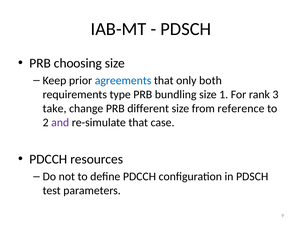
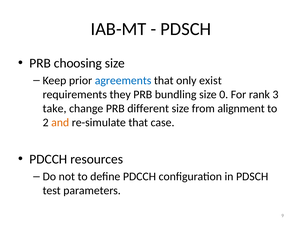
both: both -> exist (210, 81)
type: type -> they (120, 95)
1: 1 -> 0 (224, 95)
reference: reference -> alignment (241, 109)
and colour: purple -> orange (60, 123)
